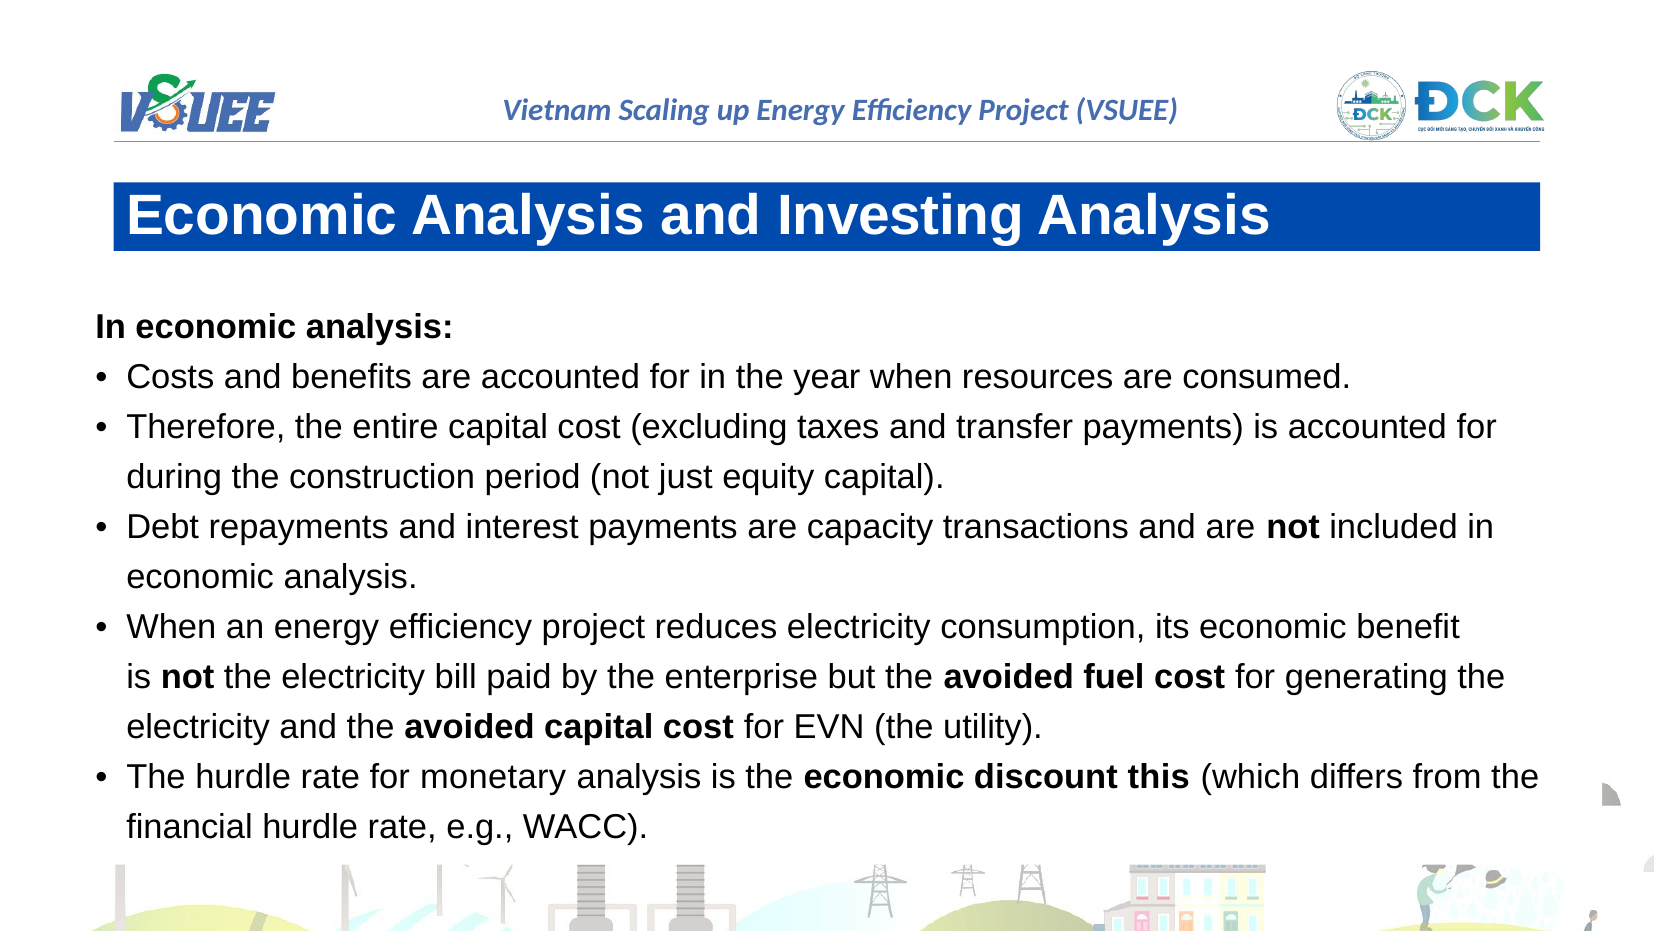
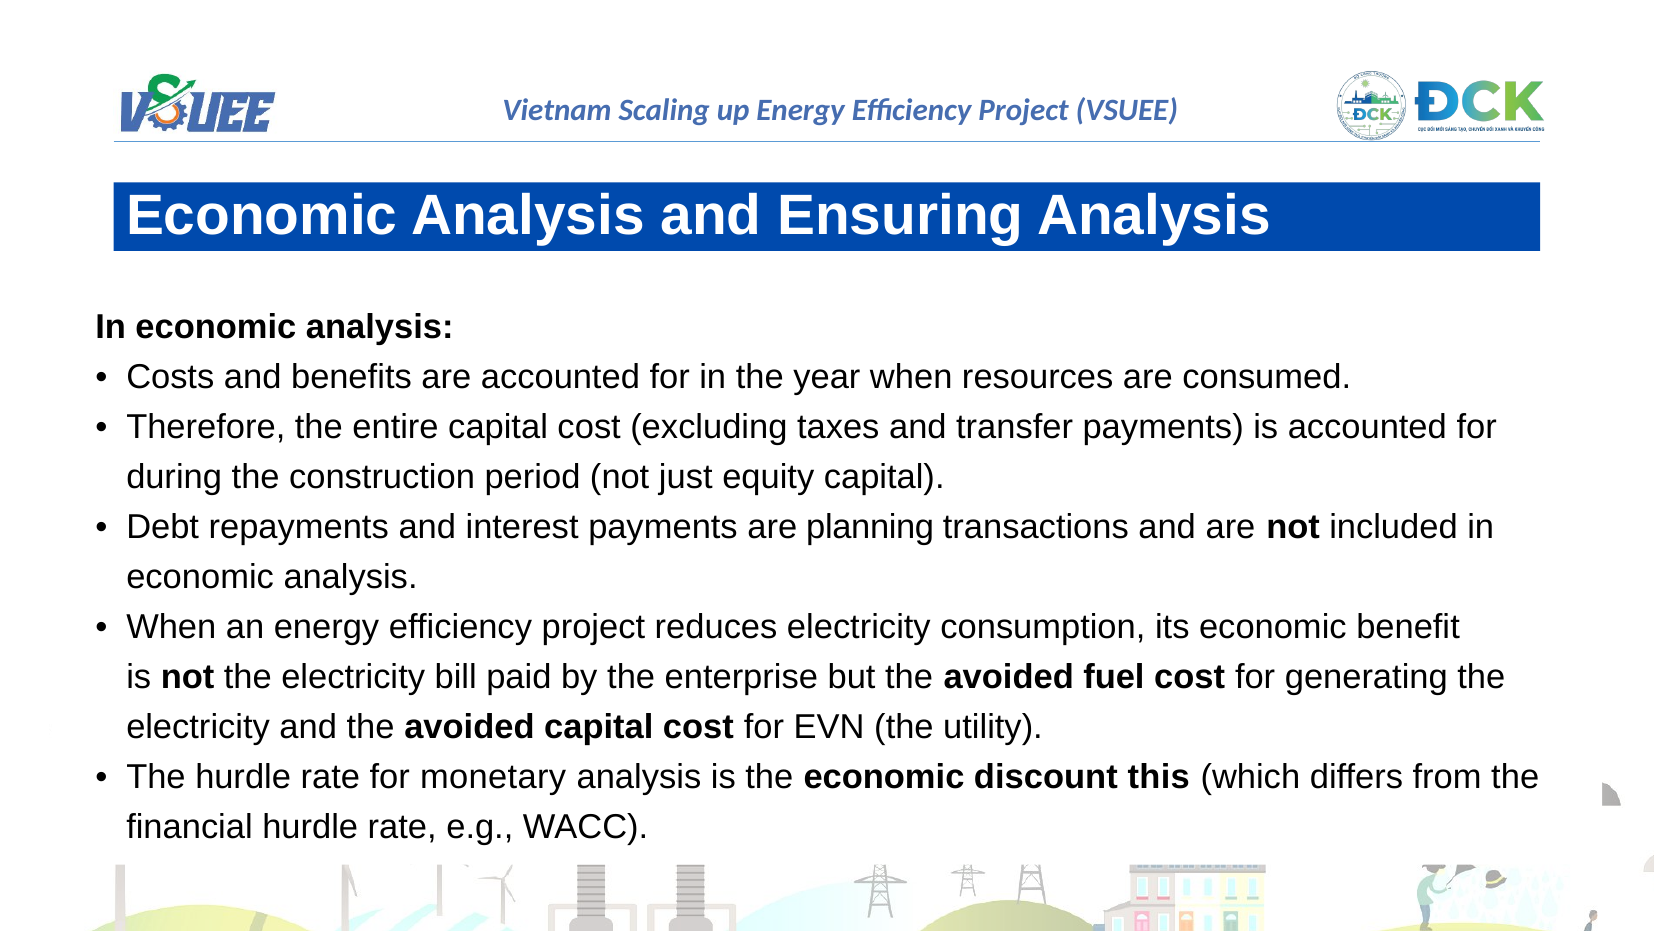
Investing: Investing -> Ensuring (900, 215)
capacity: capacity -> planning (870, 527)
